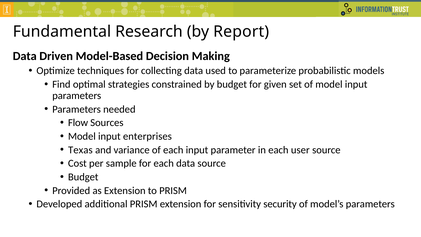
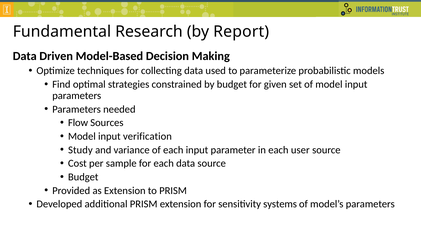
enterprises: enterprises -> verification (147, 136)
Texas: Texas -> Study (80, 150)
security: security -> systems (280, 204)
